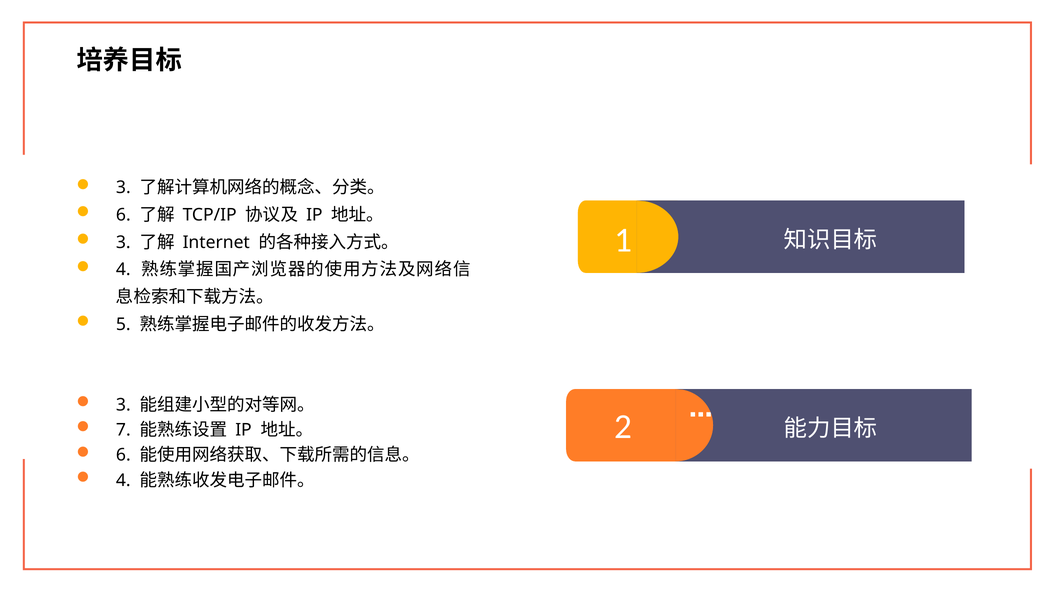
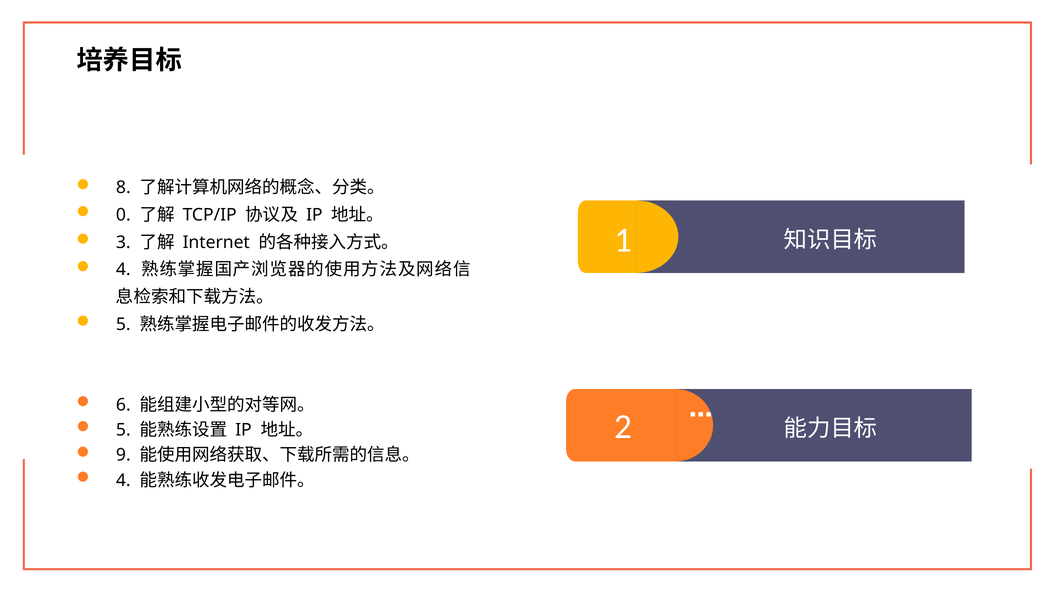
3: 3 -> 8 (123, 188)
6: 6 -> 0 (123, 215)
3: 3 -> 6 (123, 405)
7: 7 -> 5 (123, 430)
6: 6 -> 9 (123, 455)
